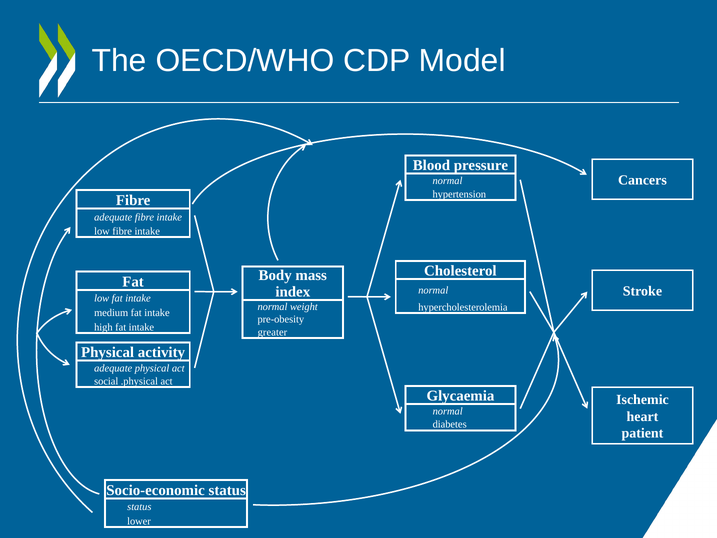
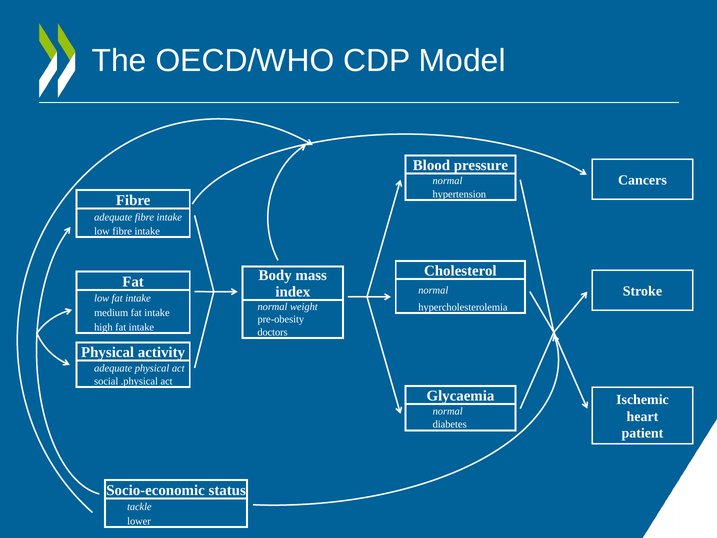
greater: greater -> doctors (273, 332)
status: status -> tackle (139, 507)
